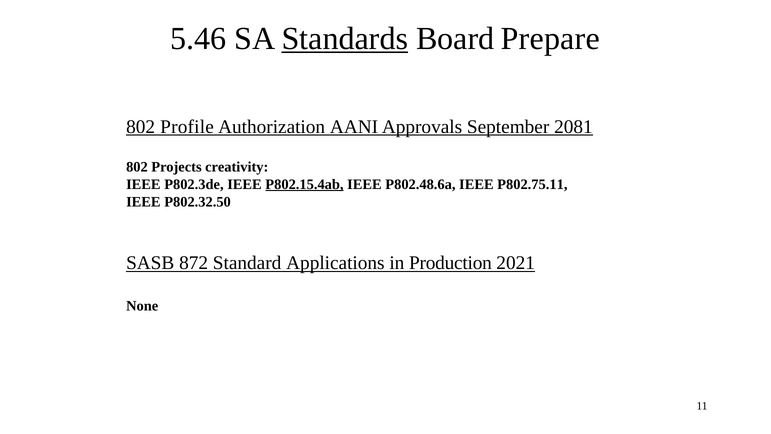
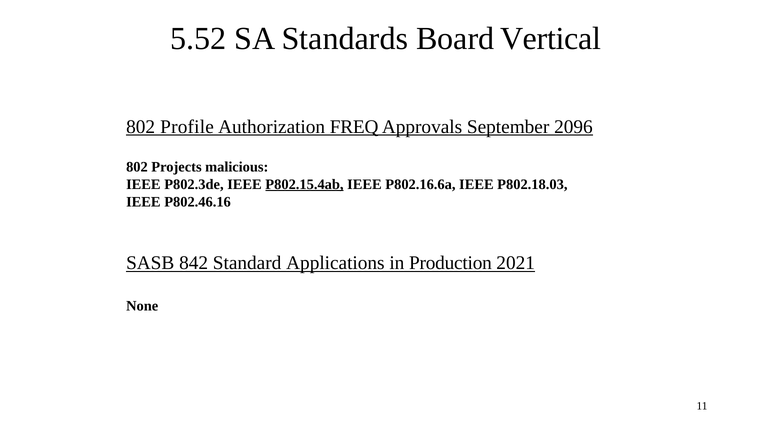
5.46: 5.46 -> 5.52 (198, 38)
Standards underline: present -> none (345, 38)
Prepare: Prepare -> Vertical (551, 38)
AANI: AANI -> FREQ (354, 127)
2081: 2081 -> 2096 (573, 127)
creativity: creativity -> malicious (237, 167)
P802.48.6a: P802.48.6a -> P802.16.6a (420, 184)
P802.75.11: P802.75.11 -> P802.18.03 (532, 184)
P802.32.50: P802.32.50 -> P802.46.16 (198, 202)
872: 872 -> 842 (194, 263)
